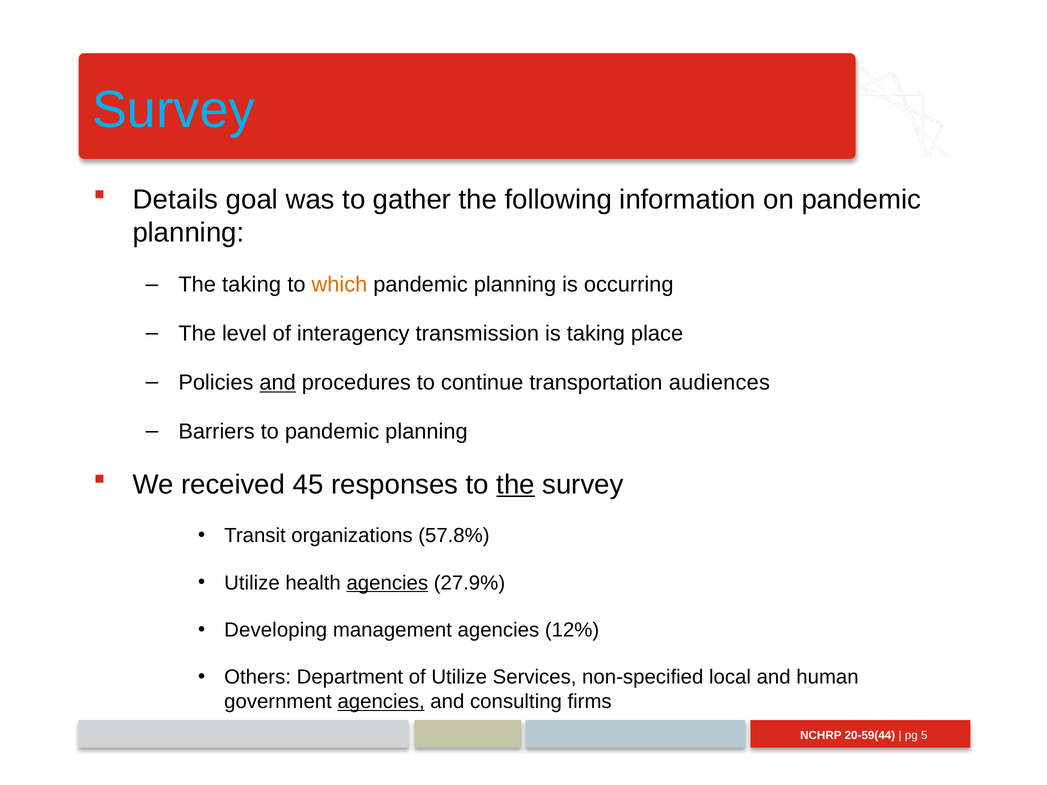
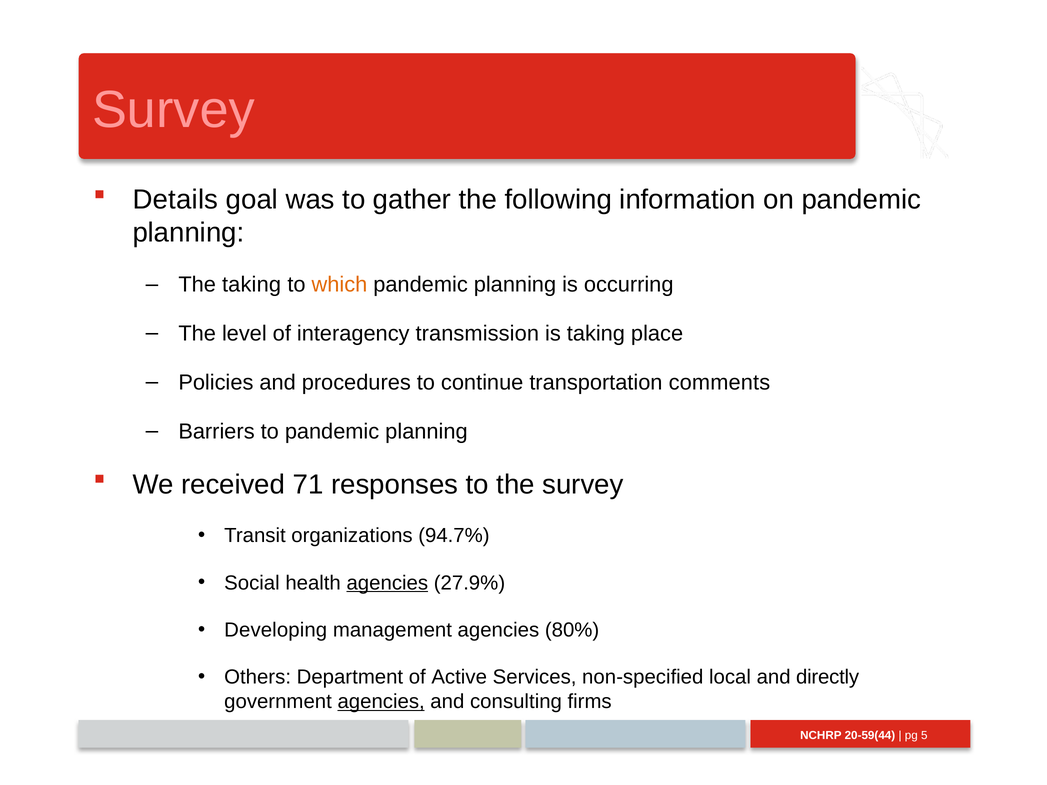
Survey colour: light blue -> pink (173, 110)
and underline: present -> none (278, 383)
audiences: audiences -> comments (719, 383)
45: 45 -> 71 (308, 485)
the underline: present -> none (516, 485)
57.8%: 57.8% -> 94.7% (454, 536)
Utilize: Utilize -> Social (252, 583)
12%: 12% -> 80% (572, 630)
of Utilize: Utilize -> Active (459, 677)
human: human -> directly (828, 677)
